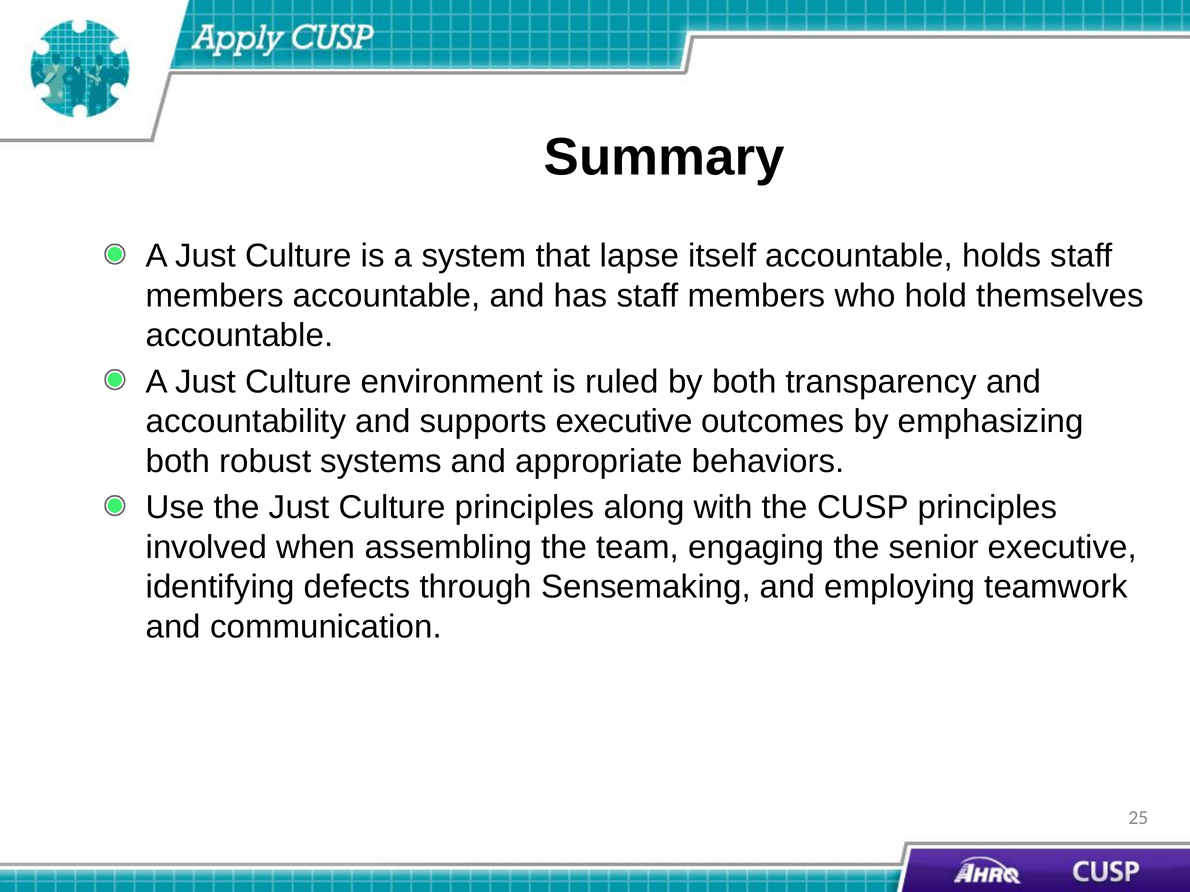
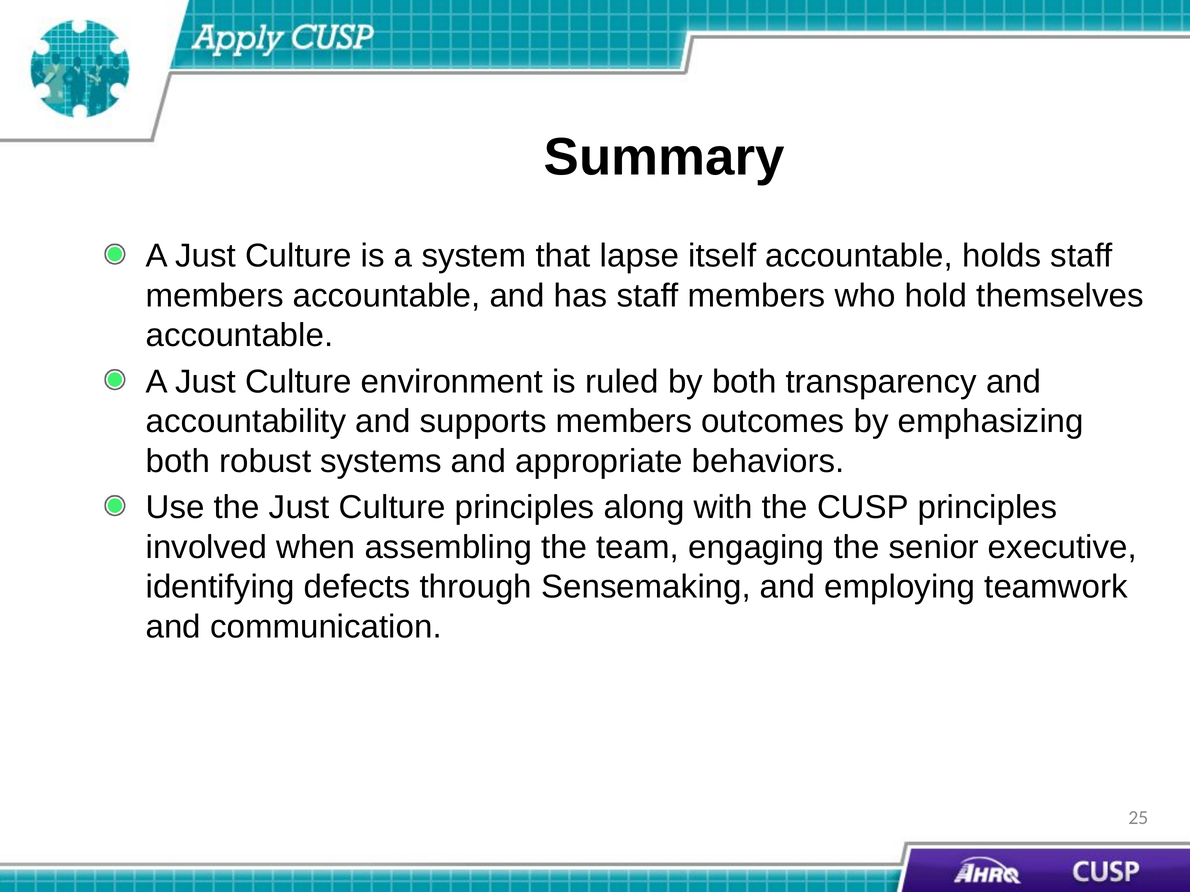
supports executive: executive -> members (624, 422)
